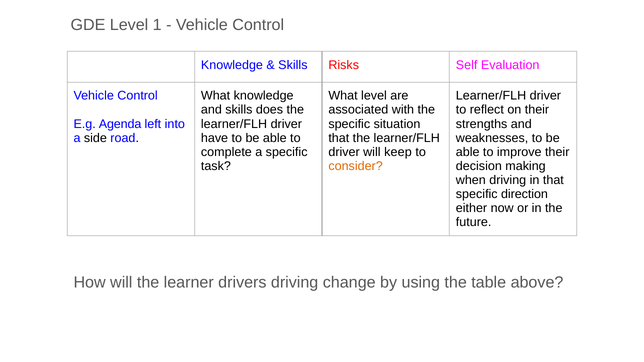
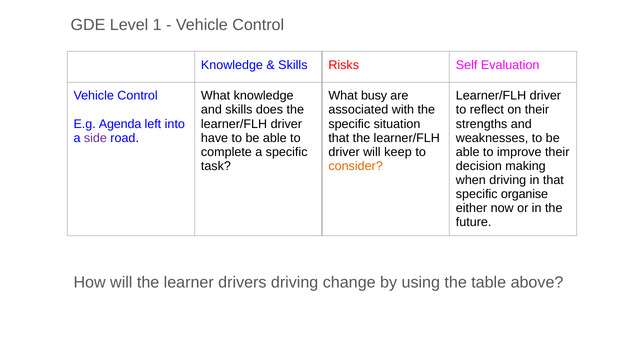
What level: level -> busy (374, 96)
side colour: black -> purple (95, 138)
direction: direction -> organise (525, 194)
